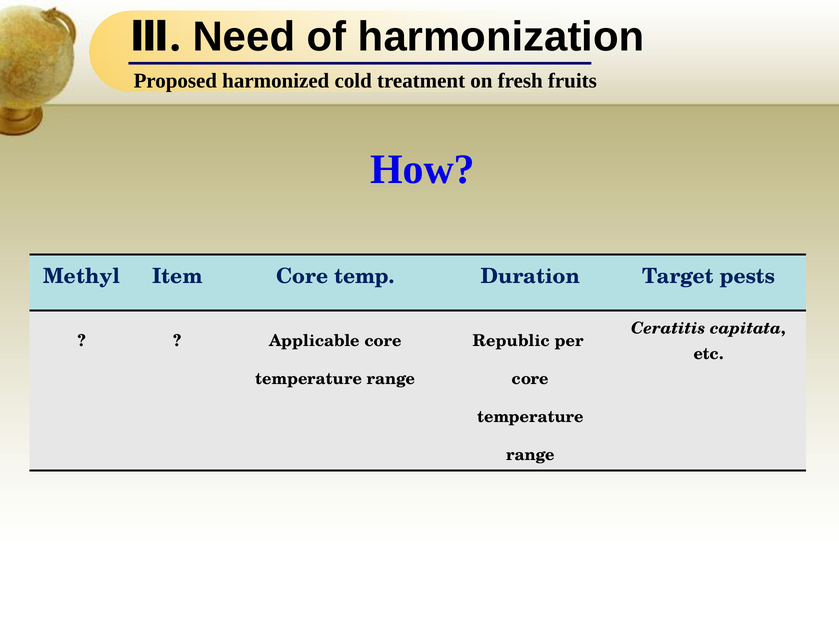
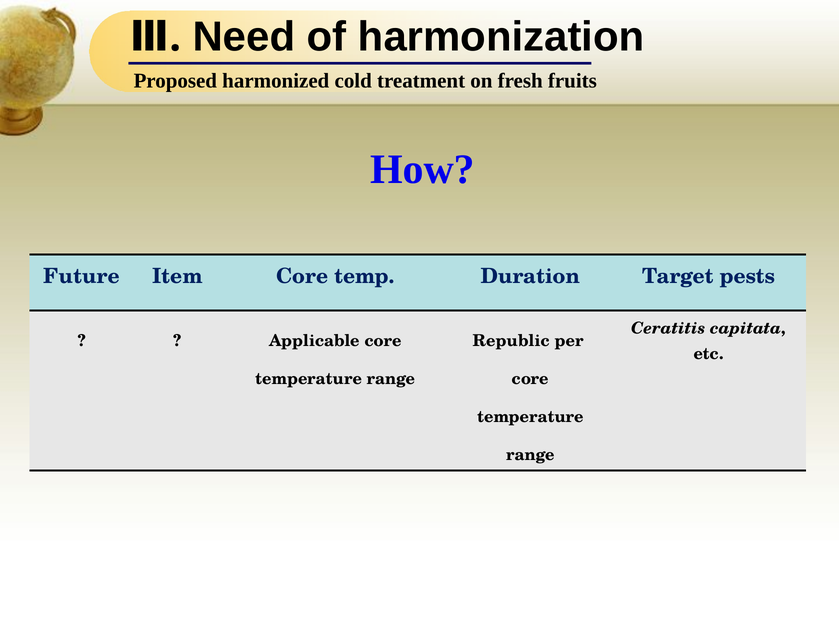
Methyl: Methyl -> Future (82, 277)
